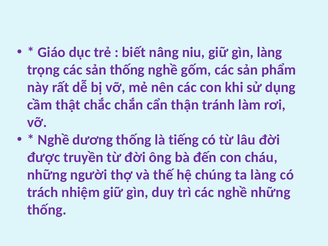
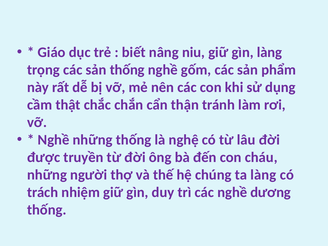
Nghề dương: dương -> những (93, 140)
tiếng: tiếng -> nghệ (184, 140)
nghề những: những -> dương (271, 192)
